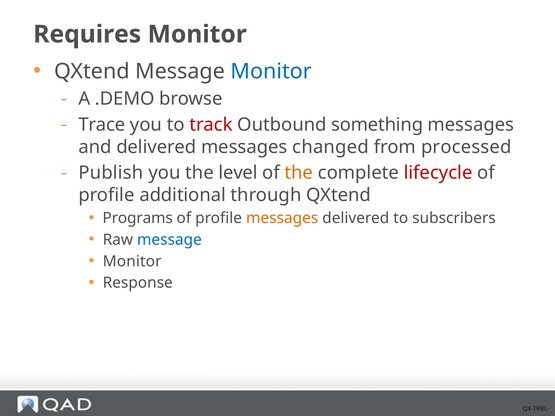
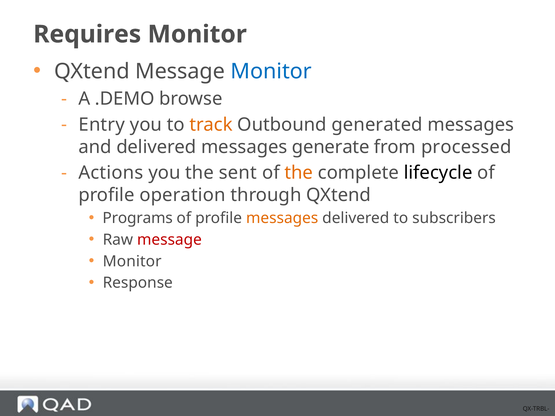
Trace: Trace -> Entry (102, 125)
track colour: red -> orange (211, 125)
something: something -> generated (377, 125)
changed: changed -> generate (331, 147)
Publish: Publish -> Actions (111, 173)
level: level -> sent (238, 173)
lifecycle colour: red -> black (438, 173)
additional: additional -> operation (183, 195)
message colour: blue -> red (169, 240)
